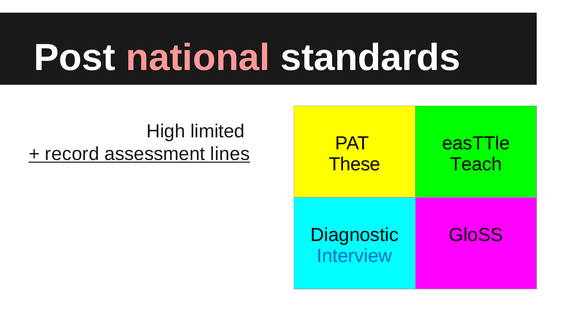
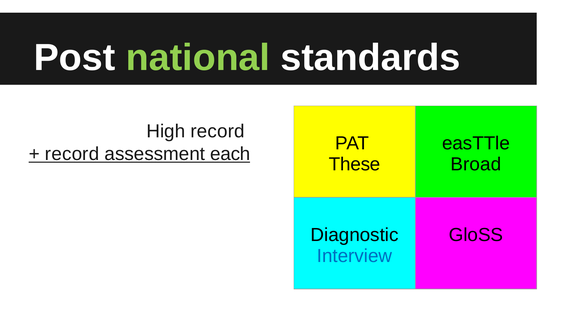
national colour: pink -> light green (198, 58)
High limited: limited -> record (218, 131)
lines: lines -> each (230, 154)
Teach: Teach -> Broad (476, 164)
